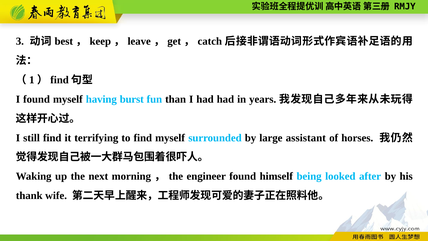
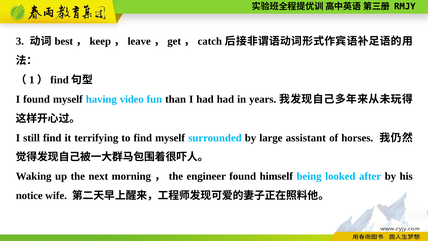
burst: burst -> video (132, 99)
thank: thank -> notice (29, 196)
